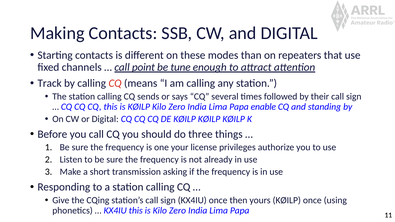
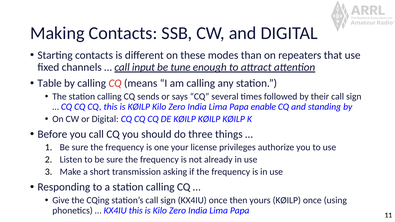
point: point -> input (143, 67)
Track: Track -> Table (50, 83)
